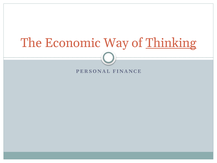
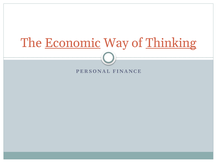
Economic underline: none -> present (73, 43)
